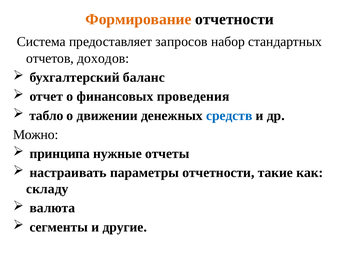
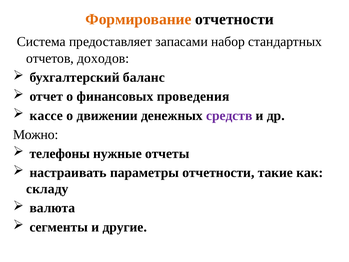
запросов: запросов -> запасами (182, 42)
табло: табло -> кассе (46, 115)
средств colour: blue -> purple (229, 115)
принципа: принципа -> телефоны (60, 153)
